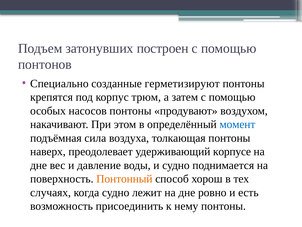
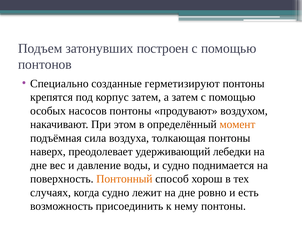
корпус трюм: трюм -> затем (146, 97)
момент colour: blue -> orange (237, 124)
корпусе: корпусе -> лебедки (232, 151)
